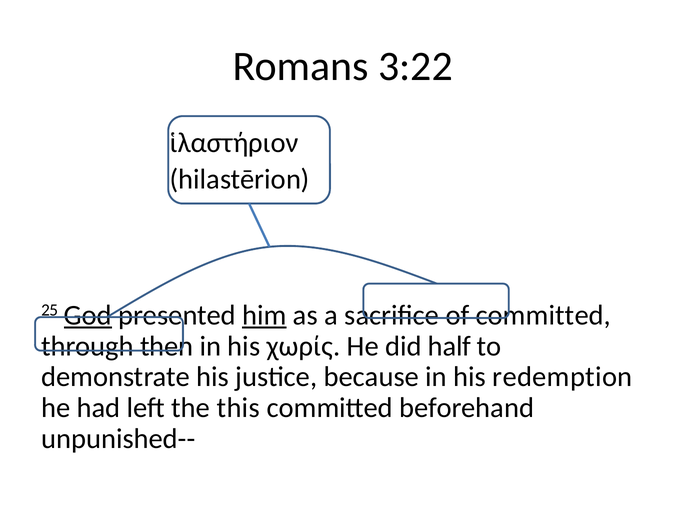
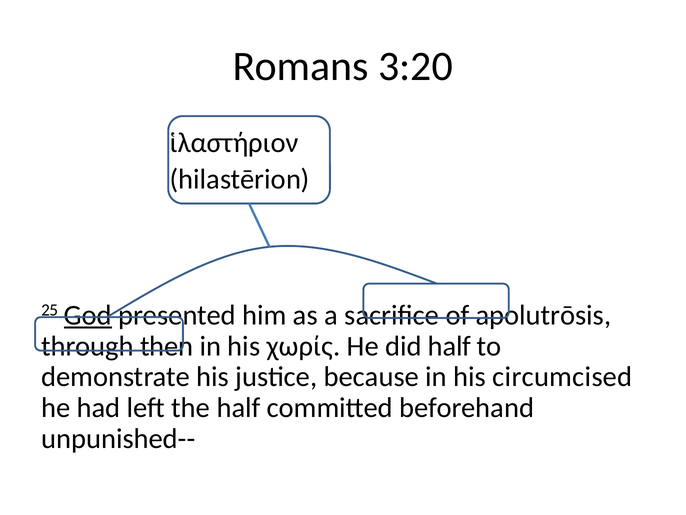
3:22: 3:22 -> 3:20 (415, 66)
him underline: present -> none (264, 315)
of committed: committed -> apolutrōsis (543, 315)
redemption: redemption -> circumcised (562, 377)
the this: this -> half (239, 408)
